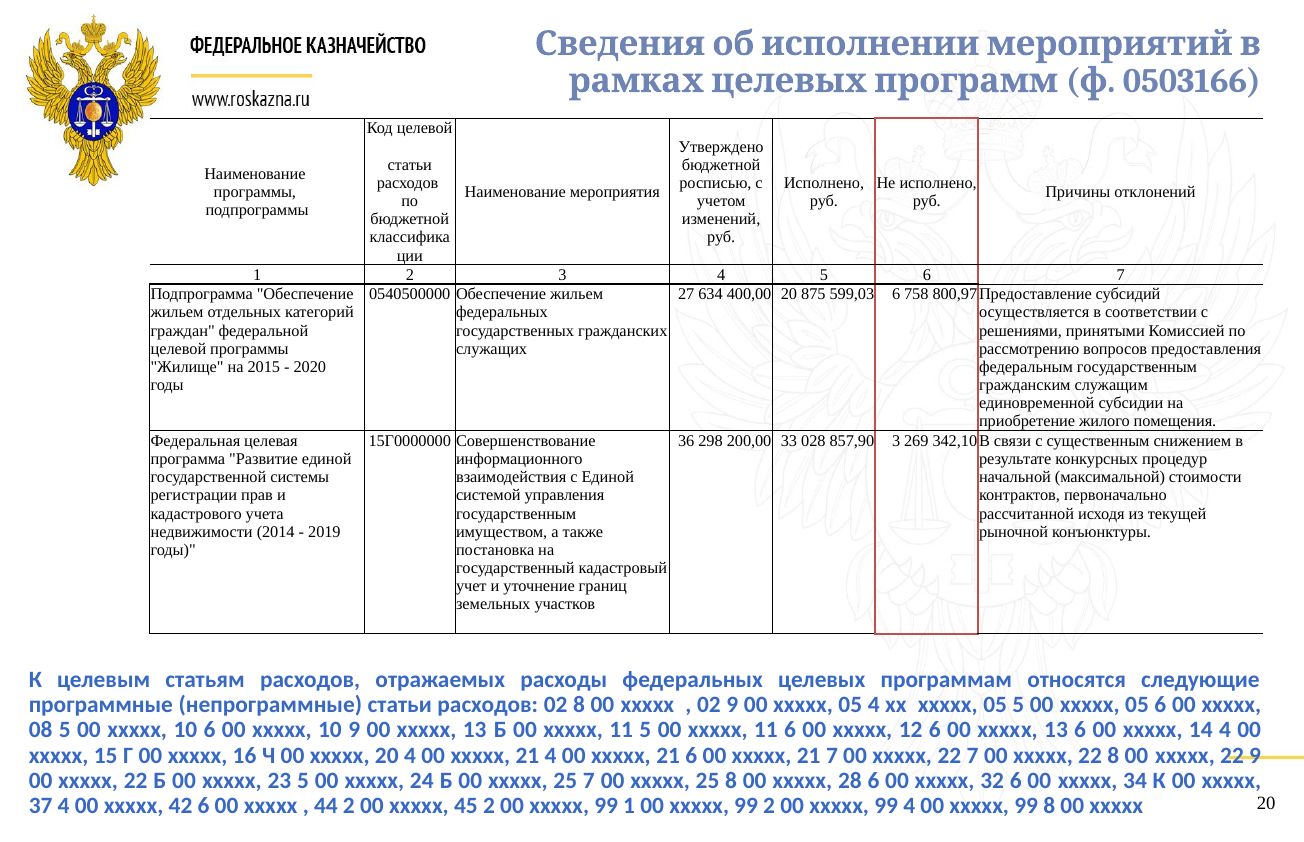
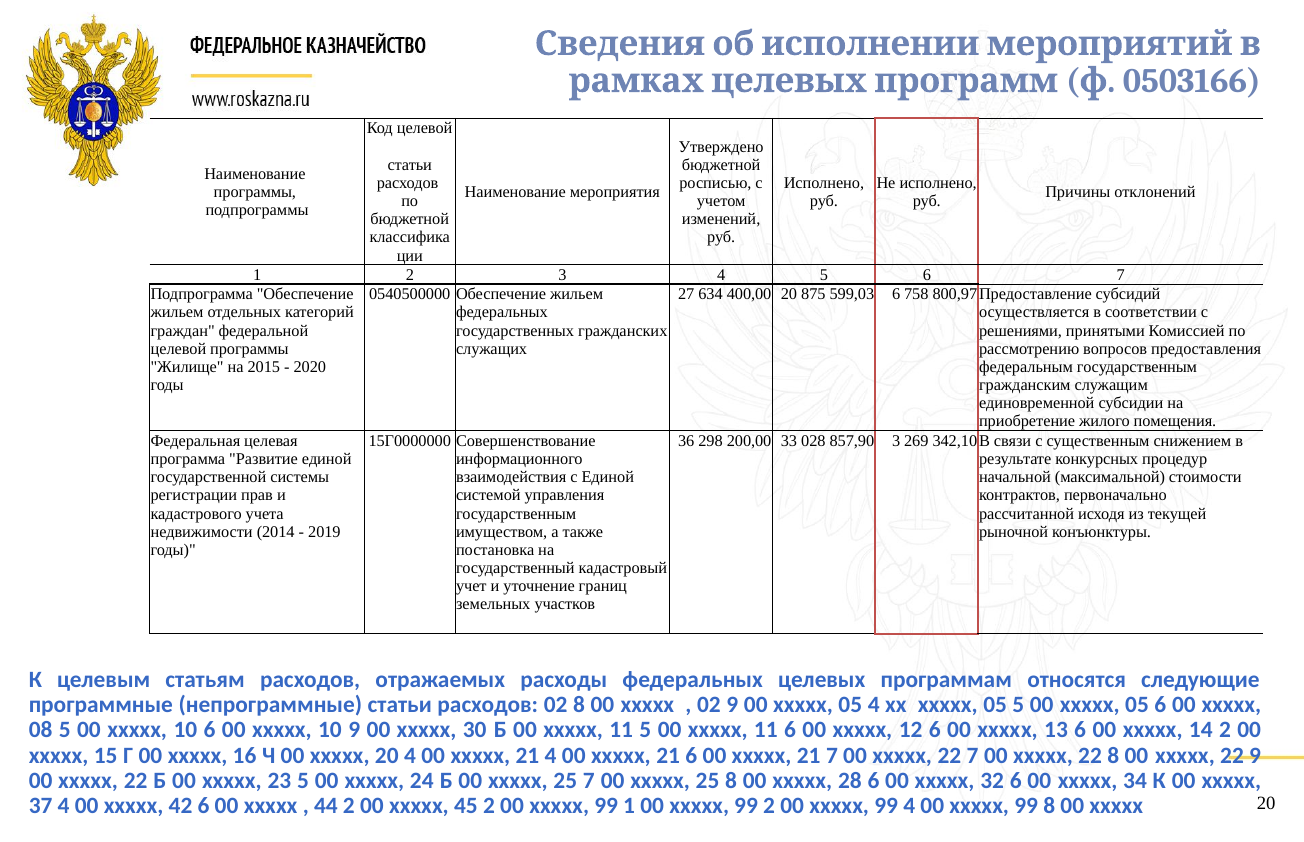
xxxxx 13: 13 -> 30 (475, 730)
14 4: 4 -> 2 (1225, 730)
